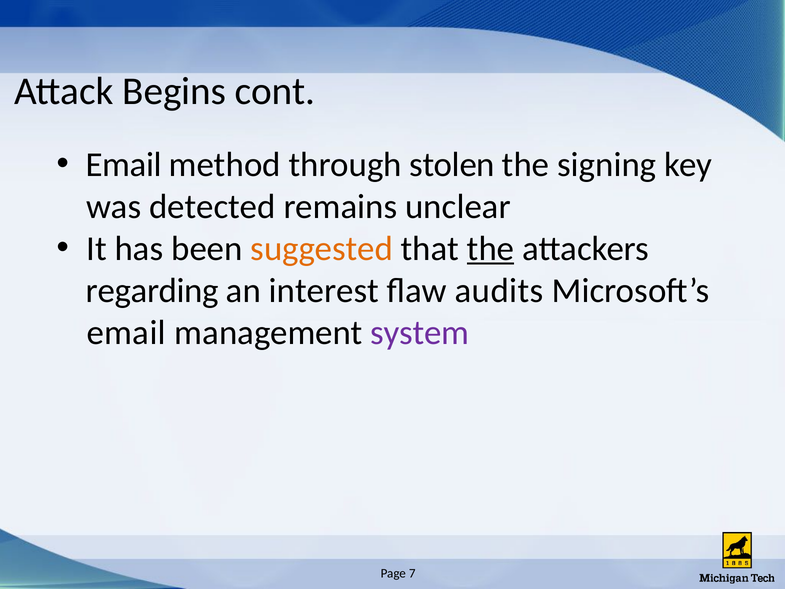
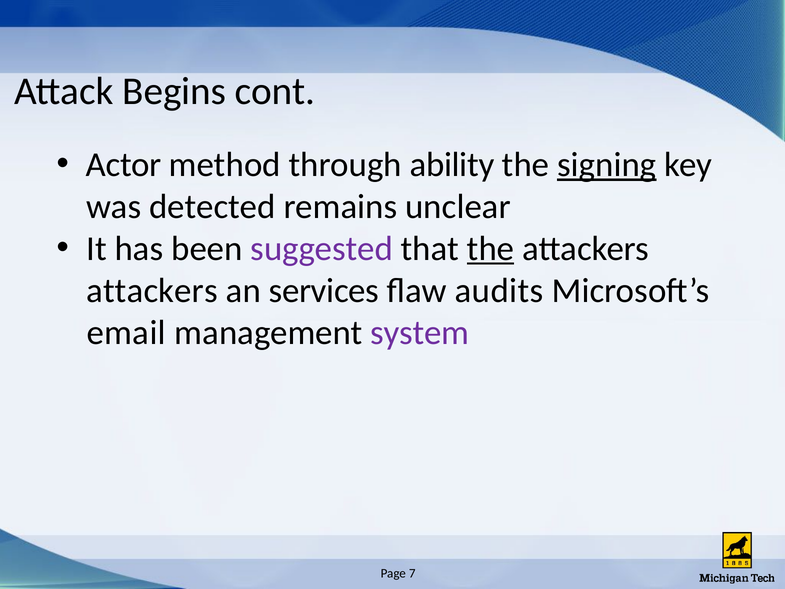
Email: Email -> Actor (124, 165)
stolen: stolen -> ability (452, 165)
signing underline: none -> present (607, 165)
suggested colour: orange -> purple (322, 249)
regarding: regarding -> attackers (152, 290)
interest: interest -> services (324, 290)
